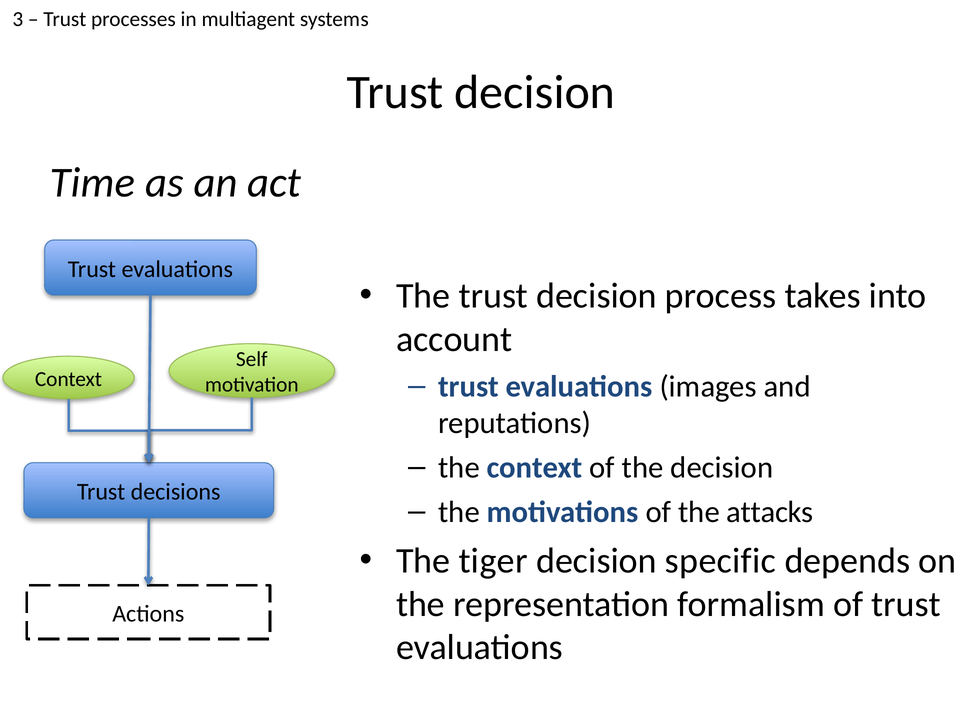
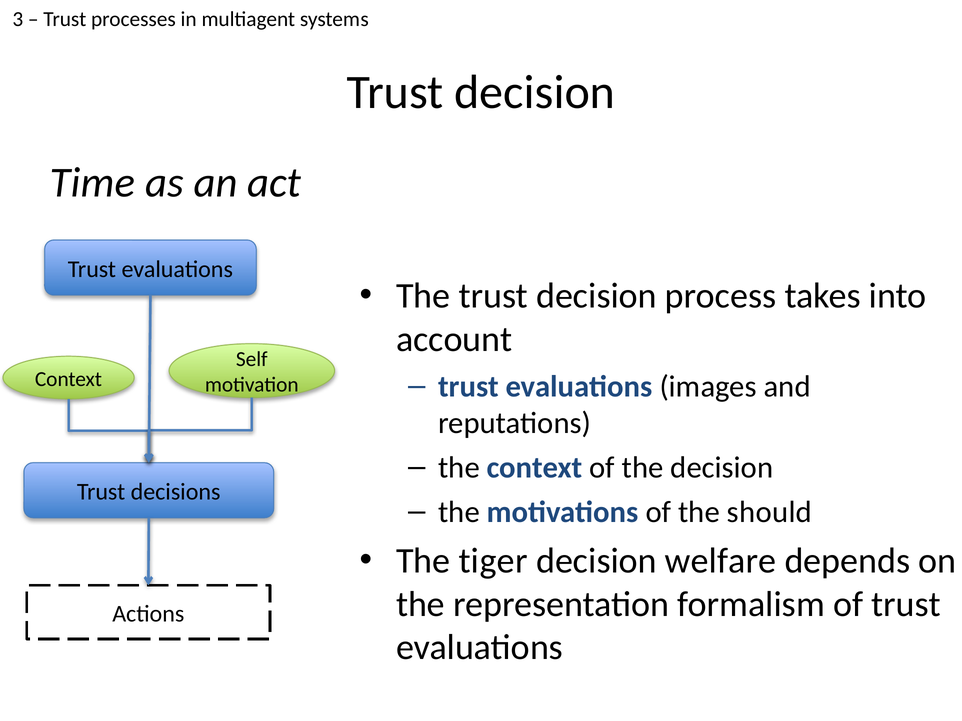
attacks: attacks -> should (770, 512)
specific: specific -> welfare (721, 561)
